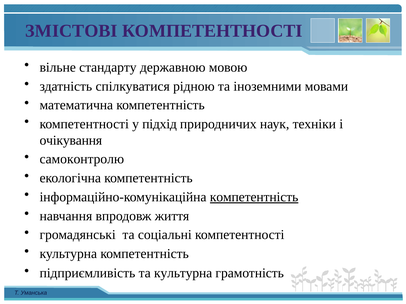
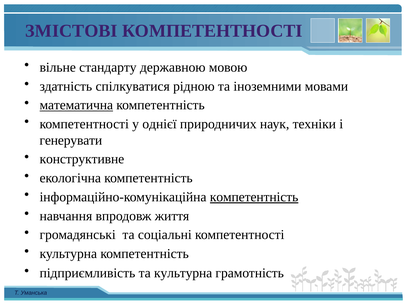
математична underline: none -> present (76, 105)
підхід: підхід -> однієї (159, 124)
очікування: очікування -> генерувати (71, 140)
самоконтролю: самоконтролю -> конструктивне (82, 159)
